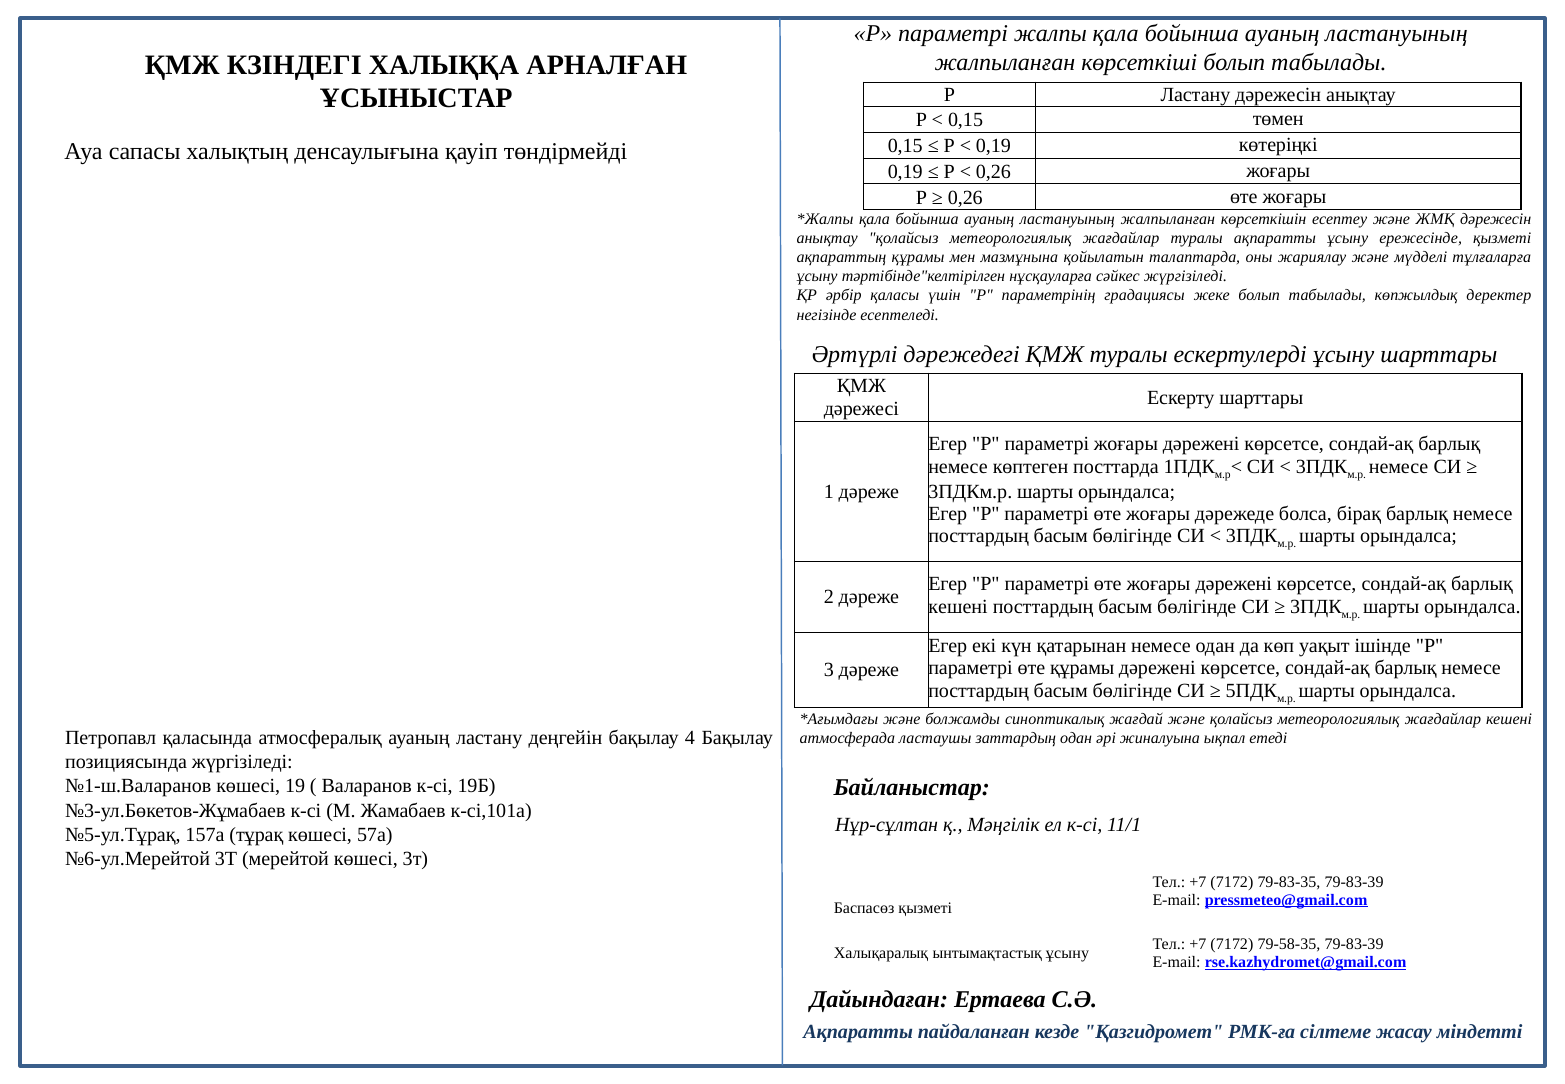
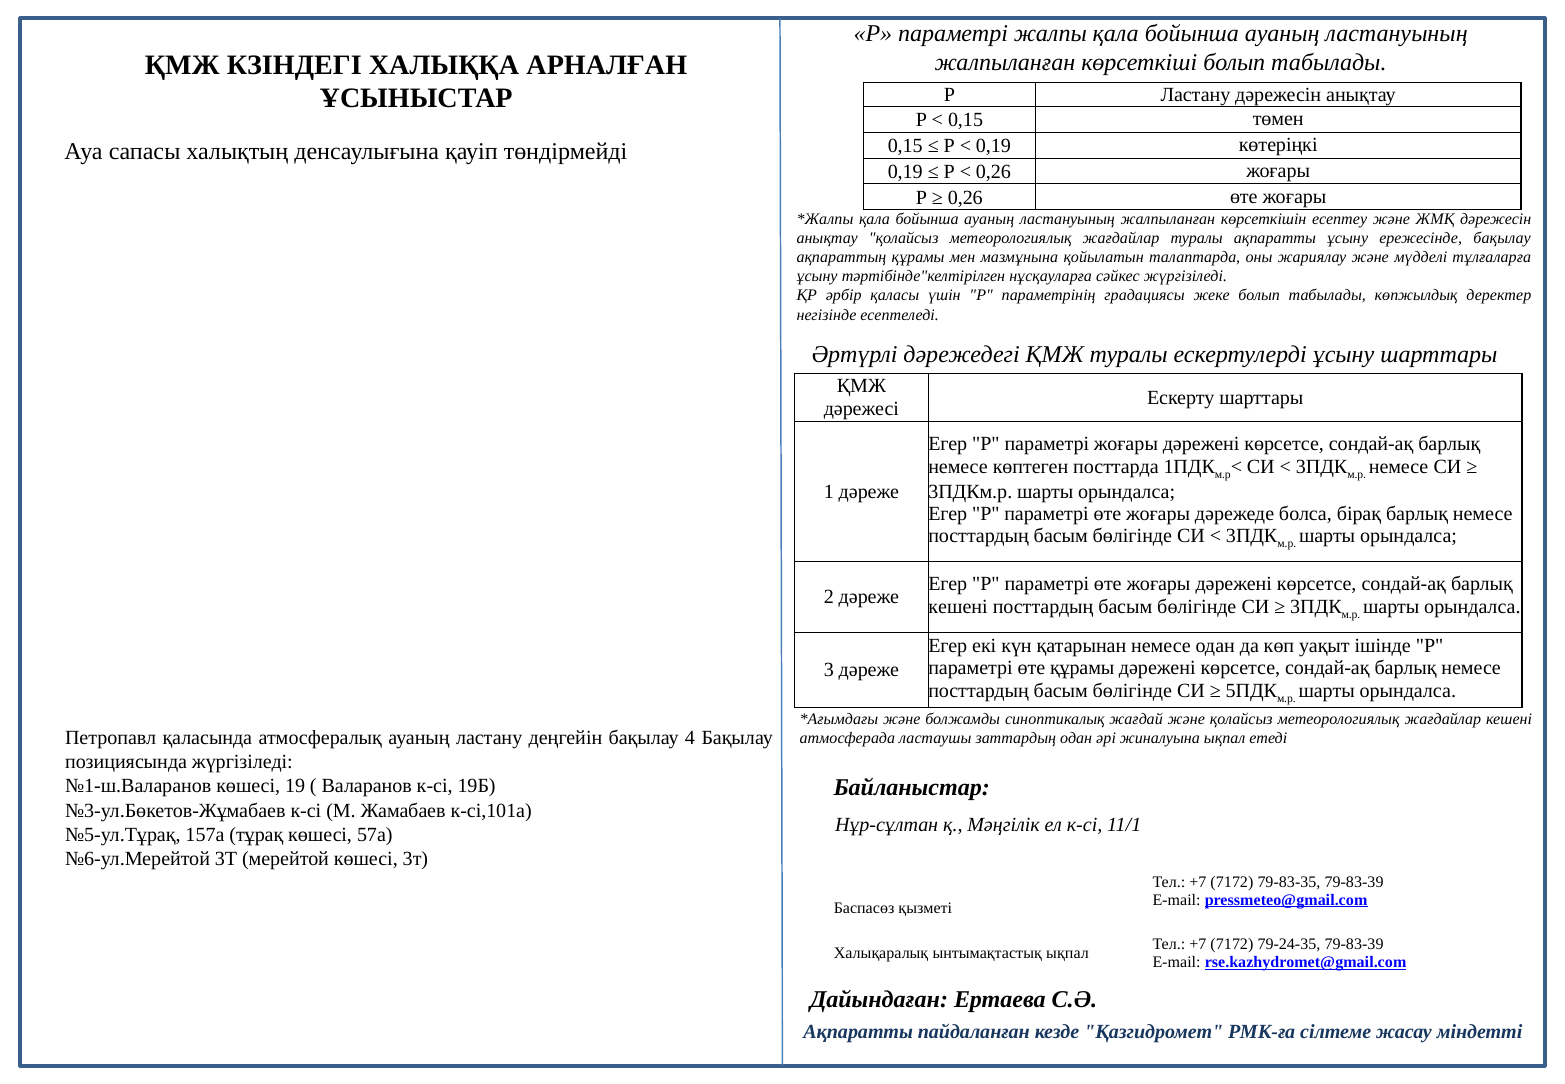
ережесінде қызметі: қызметі -> бақылау (1502, 238)
79-58-35: 79-58-35 -> 79-24-35 (1289, 944)
ынтымақтастық ұсыну: ұсыну -> ықпал (1068, 953)
